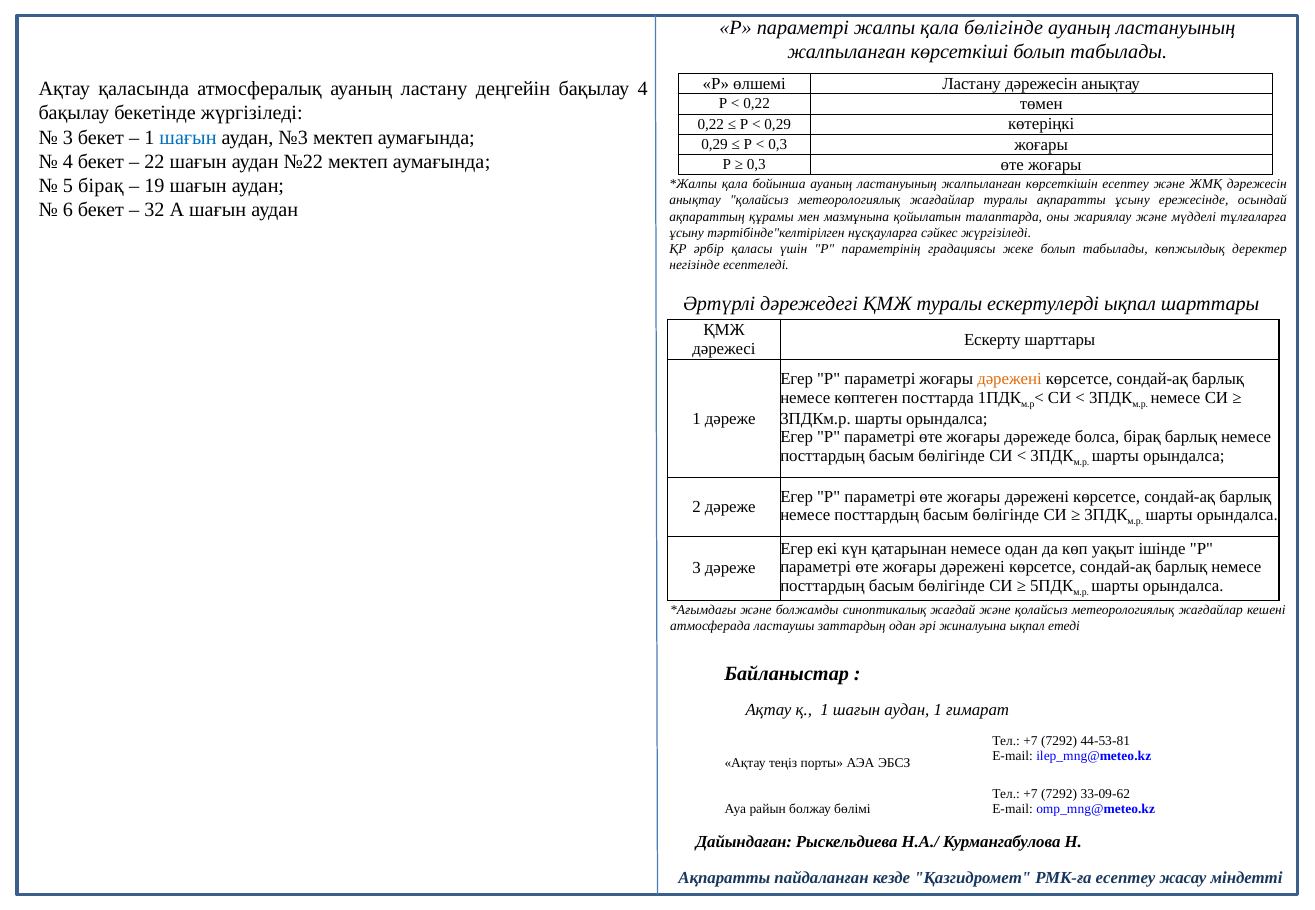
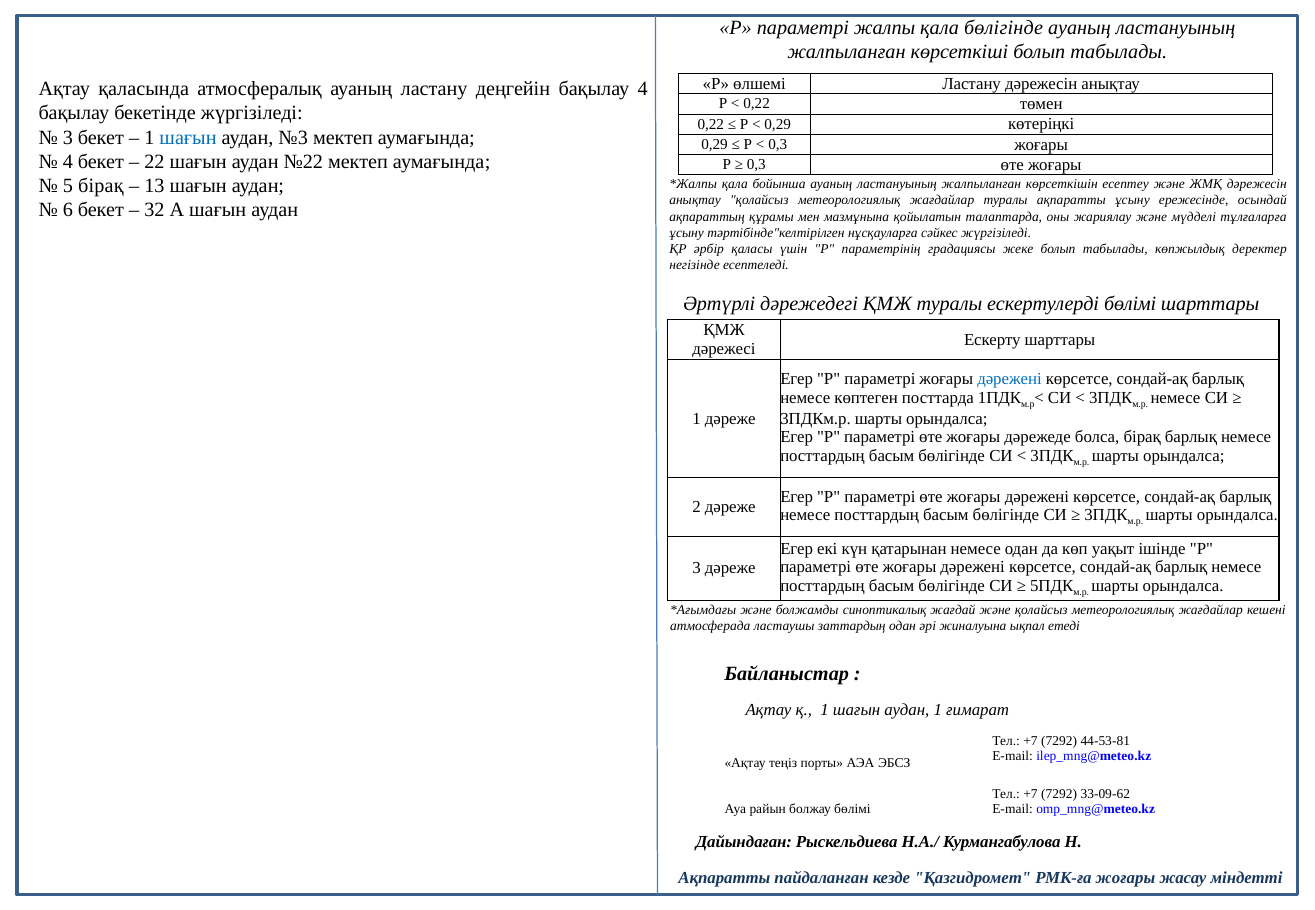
19: 19 -> 13 (154, 186)
ескертулерді ықпал: ықпал -> бөлімі (1130, 304)
дәрежені colour: orange -> blue (1009, 379)
РМК-ға есептеу: есептеу -> жоғары (1126, 878)
